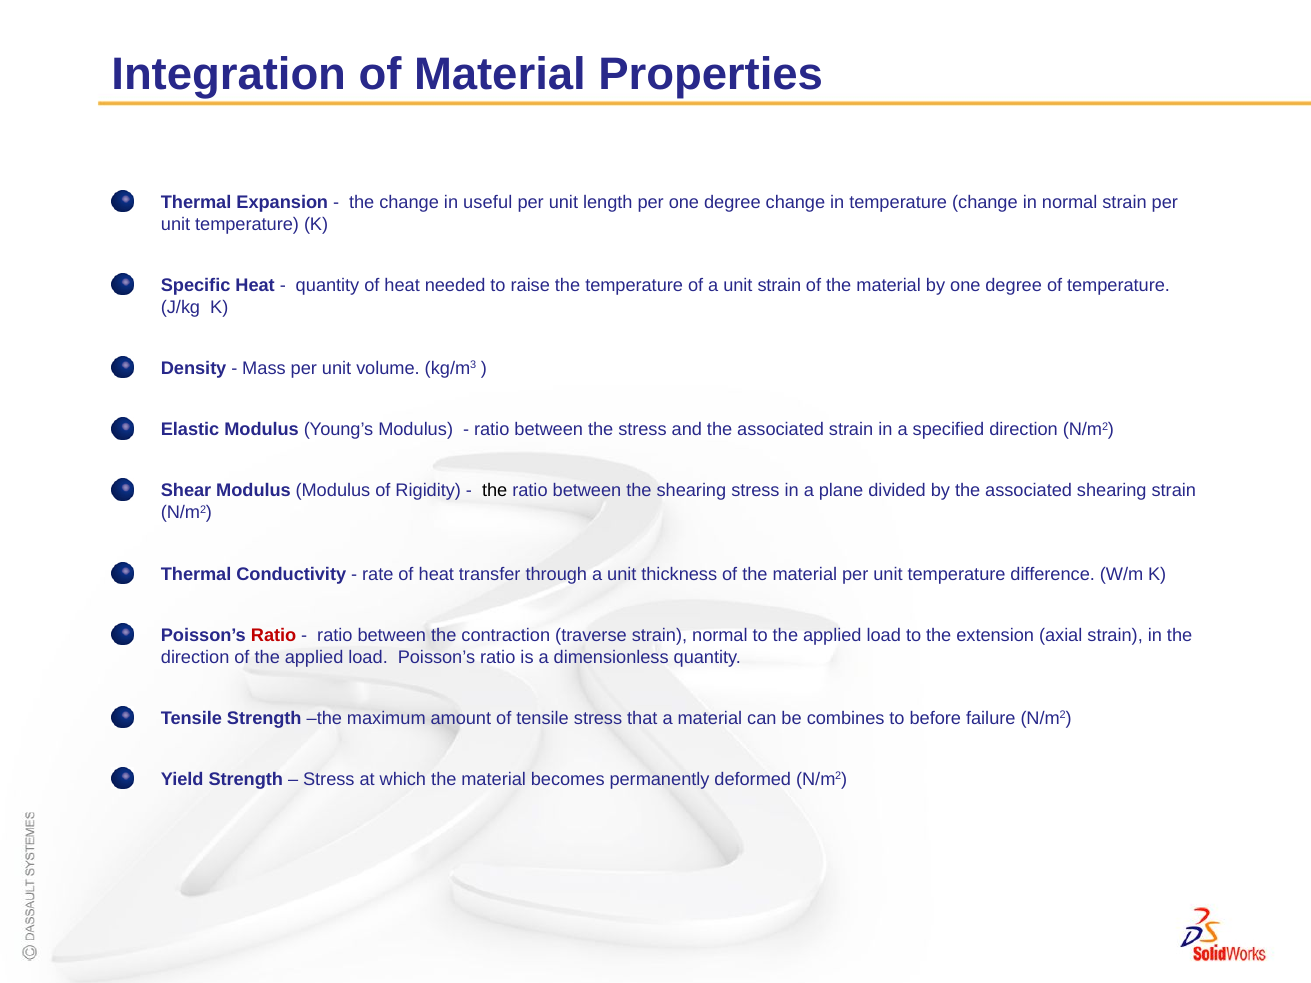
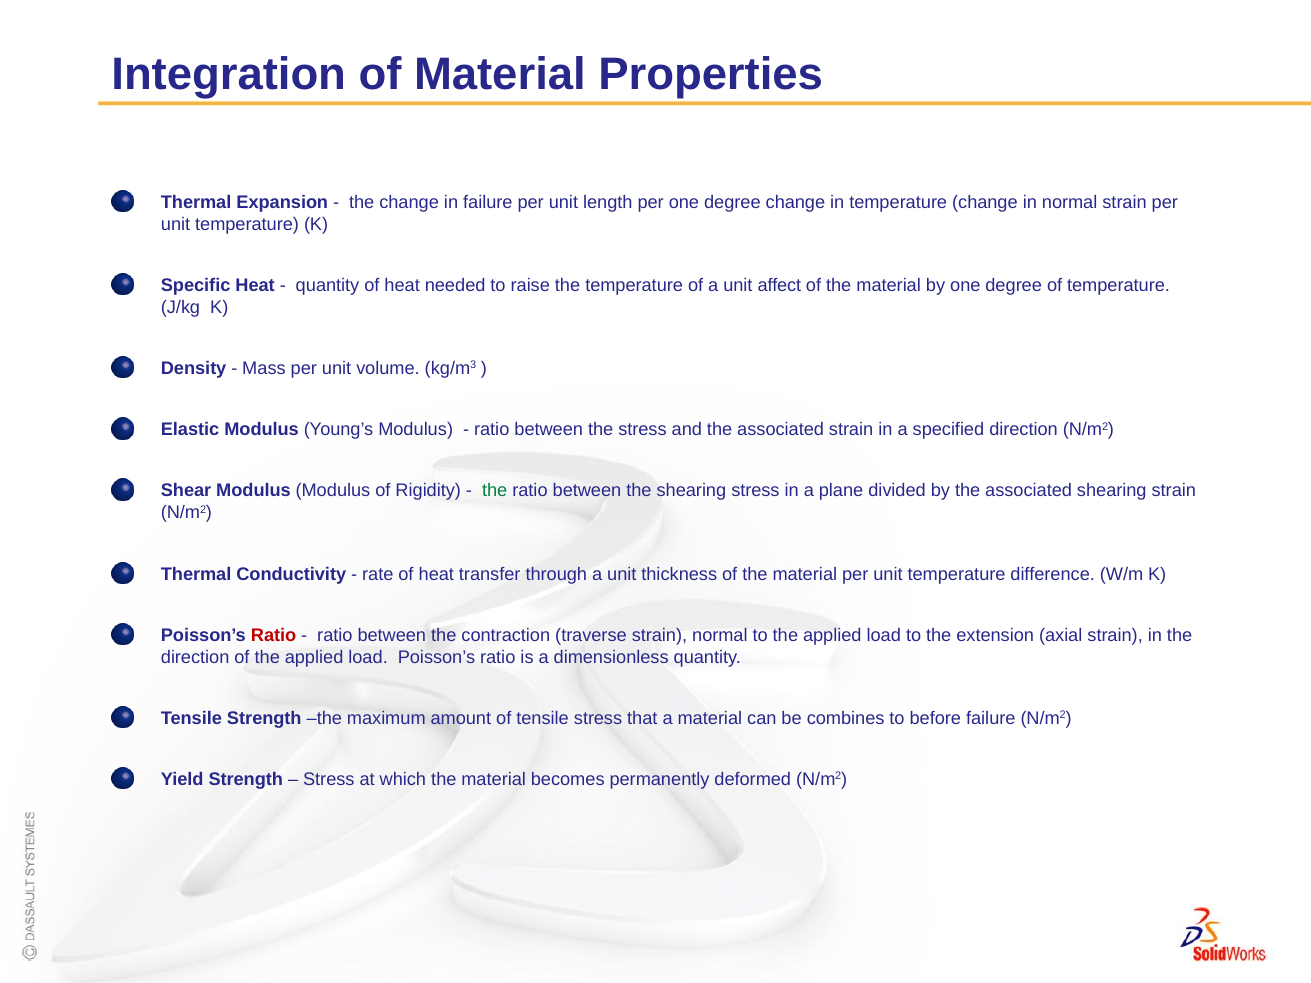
in useful: useful -> failure (488, 202)
unit strain: strain -> affect (779, 286)
the colour: black -> green (495, 491)
